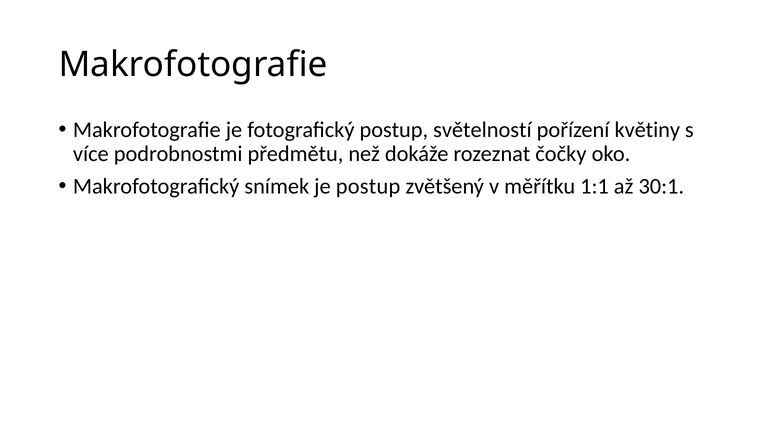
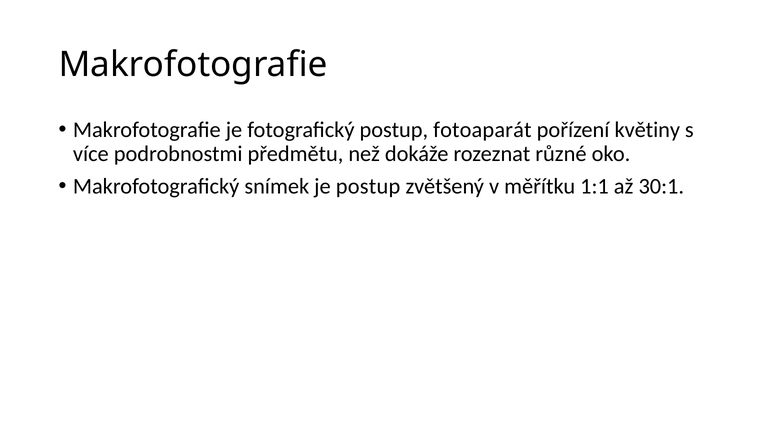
světelností: světelností -> fotoaparát (482, 130)
čočky: čočky -> různé (561, 154)
